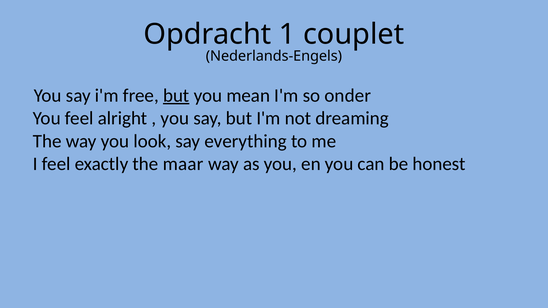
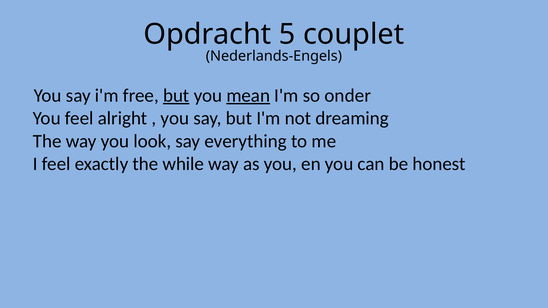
1: 1 -> 5 (287, 34)
mean underline: none -> present (248, 96)
maar: maar -> while (183, 164)
